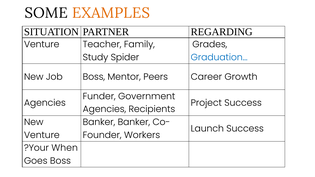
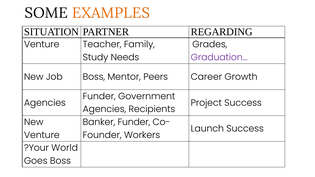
Spider: Spider -> Needs (125, 57)
Graduation… colour: blue -> purple (219, 57)
Banker Banker: Banker -> Funder (134, 122)
When: When -> World (65, 148)
